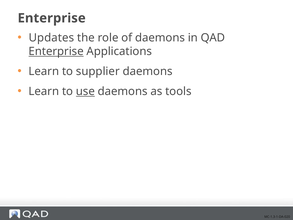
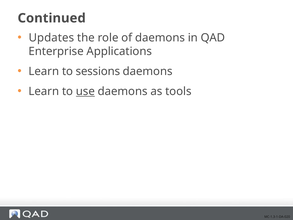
Enterprise: Enterprise -> Continued (52, 18)
Enterprise underline: present -> none (56, 51)
supplier: supplier -> sessions (98, 71)
